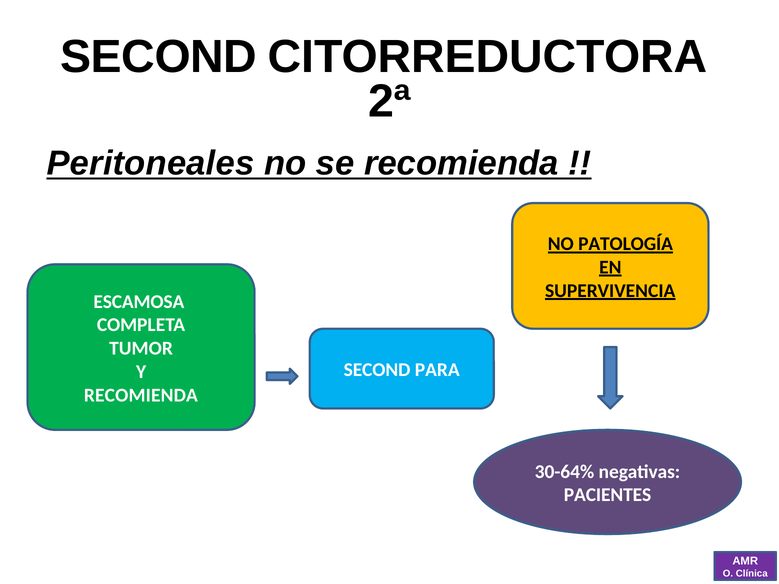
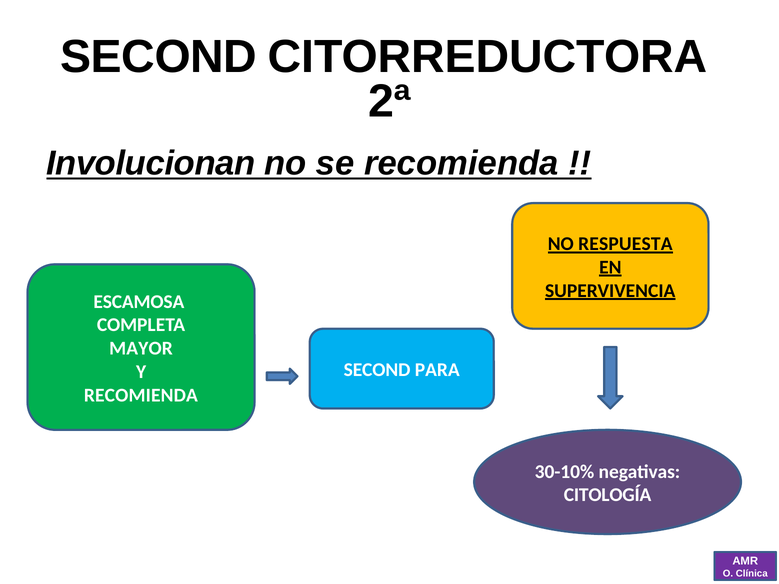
Peritoneales: Peritoneales -> Involucionan (151, 163)
PATOLOGÍA: PATOLOGÍA -> RESPUESTA (625, 244)
TUMOR: TUMOR -> MAYOR (141, 349)
30-64%: 30-64% -> 30-10% (564, 472)
PACIENTES: PACIENTES -> CITOLOGÍA (608, 495)
